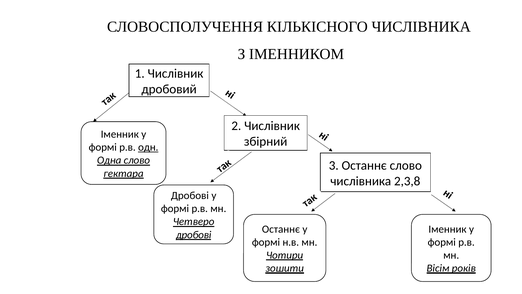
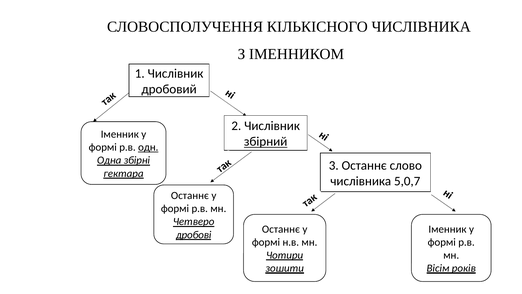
збірний underline: none -> present (266, 142)
Одна слово: слово -> збірні (137, 160)
2,3,8: 2,3,8 -> 5,0,7 (407, 181)
Дробові: Дробові -> Останнє (190, 195)
